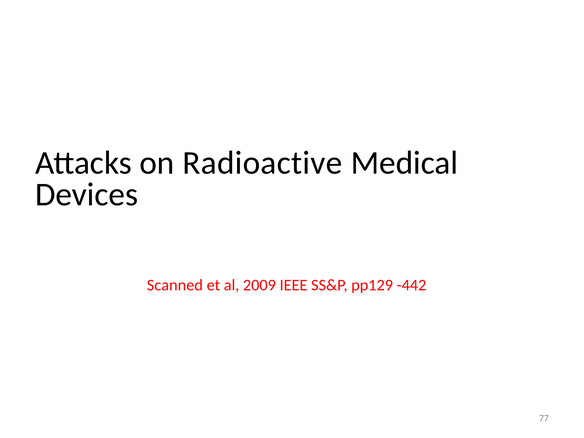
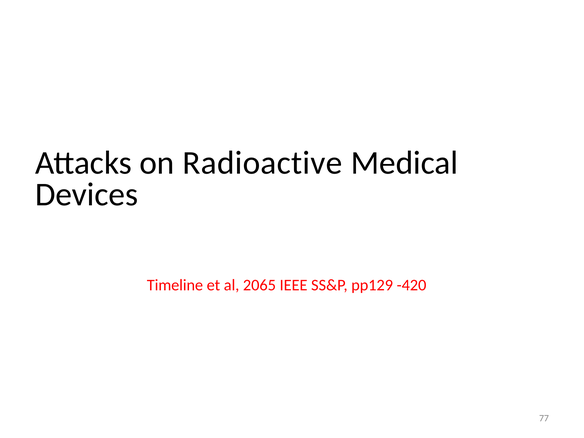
Scanned: Scanned -> Timeline (175, 285)
2009: 2009 -> 2065 (259, 285)
-442: -442 -> -420 (412, 285)
